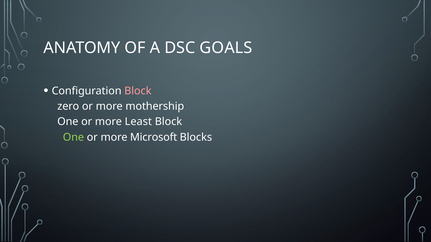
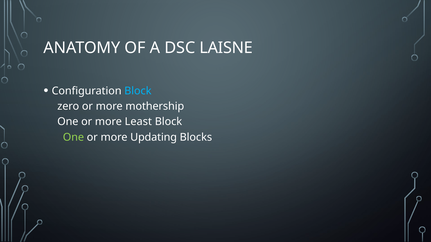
GOALS: GOALS -> LAISNE (226, 48)
Block colour: pink -> light blue (138, 91)
Microsoft: Microsoft -> Updating (154, 137)
